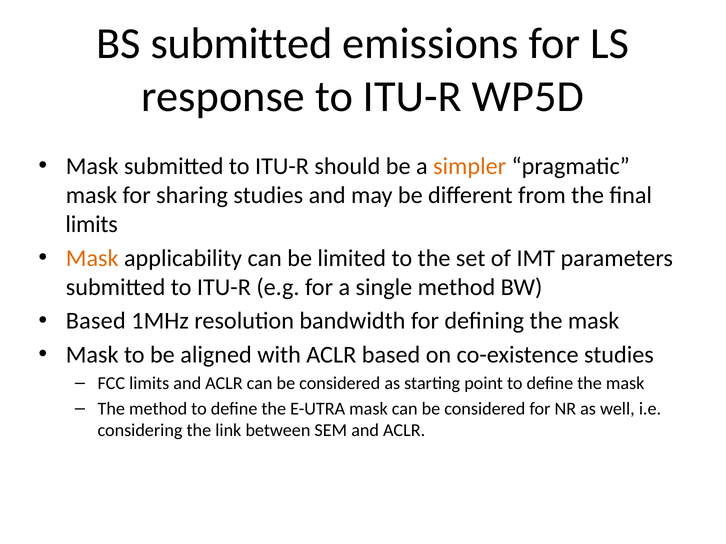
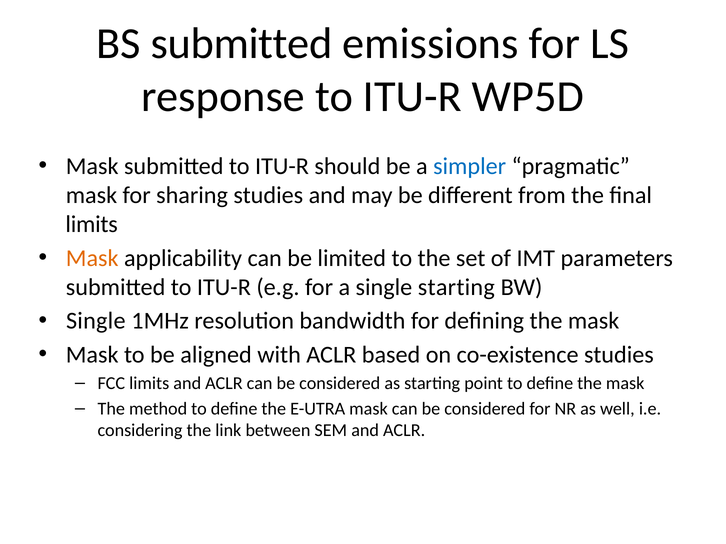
simpler colour: orange -> blue (470, 166)
single method: method -> starting (456, 287)
Based: Based -> Single (96, 321)
